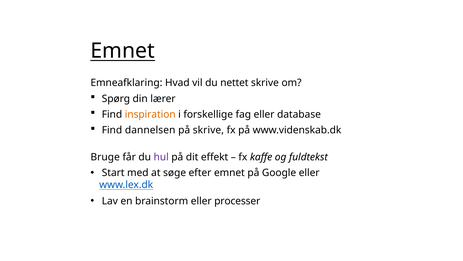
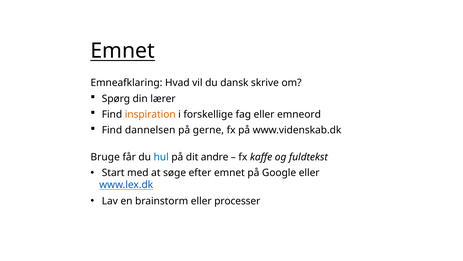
nettet: nettet -> dansk (234, 83)
database: database -> emneord (299, 114)
på skrive: skrive -> gerne (208, 130)
hul colour: purple -> blue (161, 157)
effekt: effekt -> andre (215, 157)
